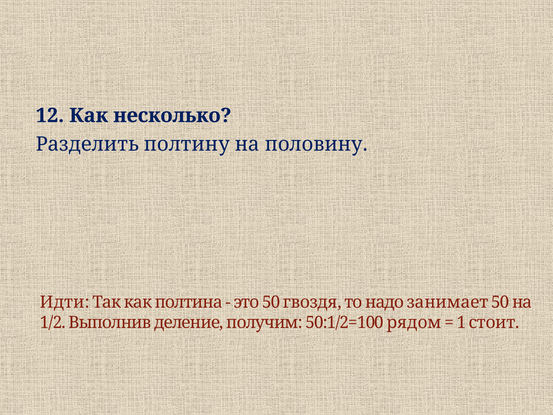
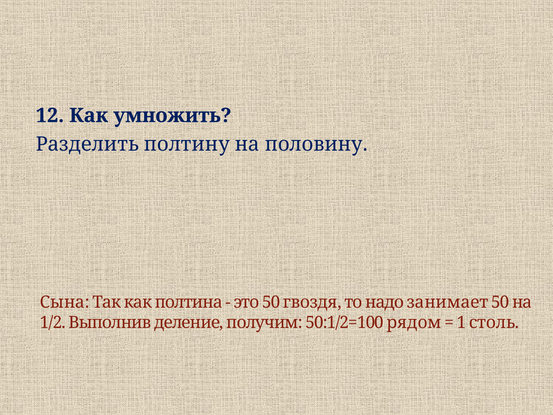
несколько: несколько -> умножить (172, 115)
Идти: Идти -> Сына (65, 302)
стоит: стоит -> столь (494, 322)
